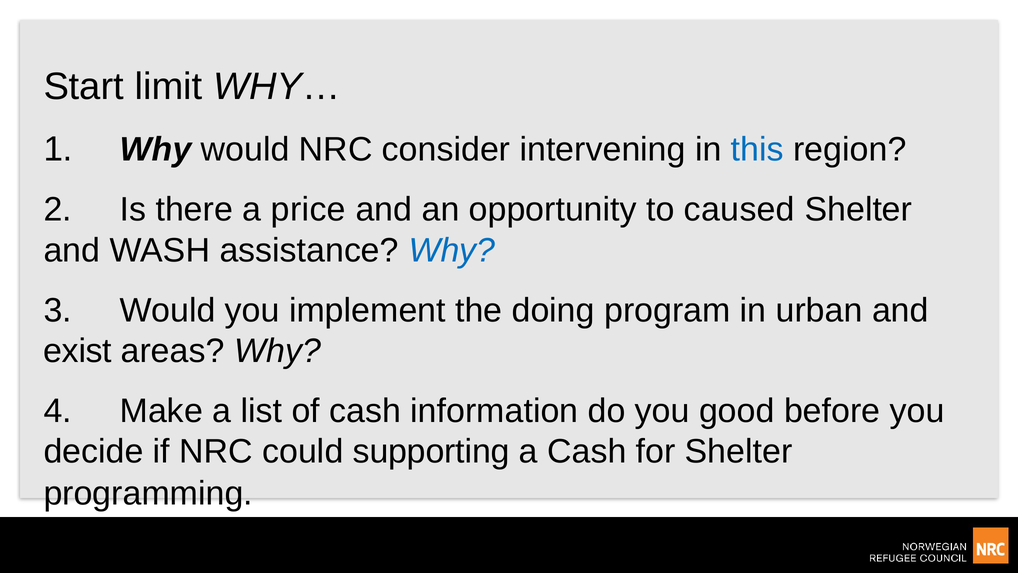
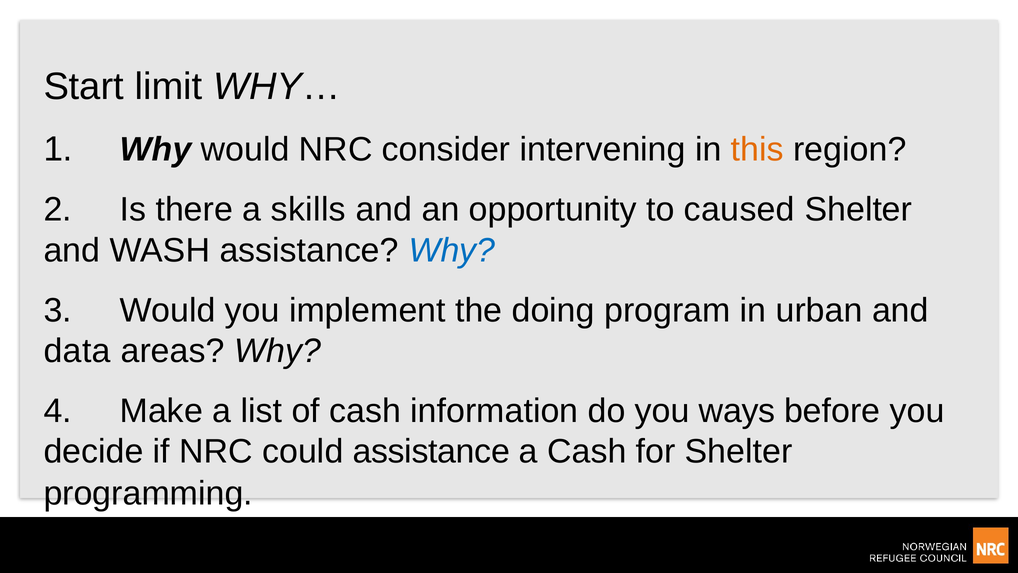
this colour: blue -> orange (757, 150)
price: price -> skills (308, 210)
exist: exist -> data (77, 351)
good: good -> ways (737, 411)
could supporting: supporting -> assistance (431, 451)
